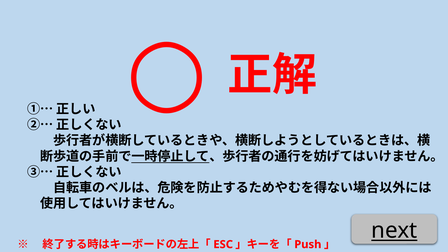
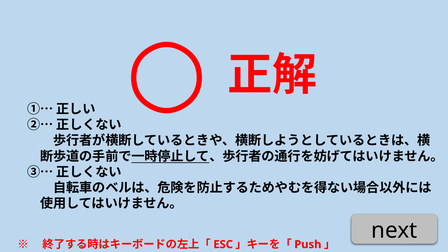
next underline: present -> none (394, 231)
